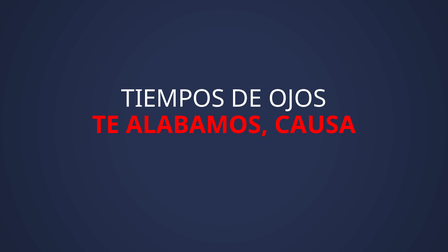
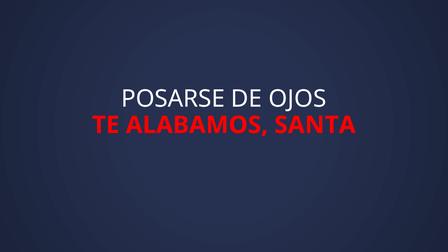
TIEMPOS: TIEMPOS -> POSARSE (173, 99)
CAUSA: CAUSA -> SANTA (315, 125)
